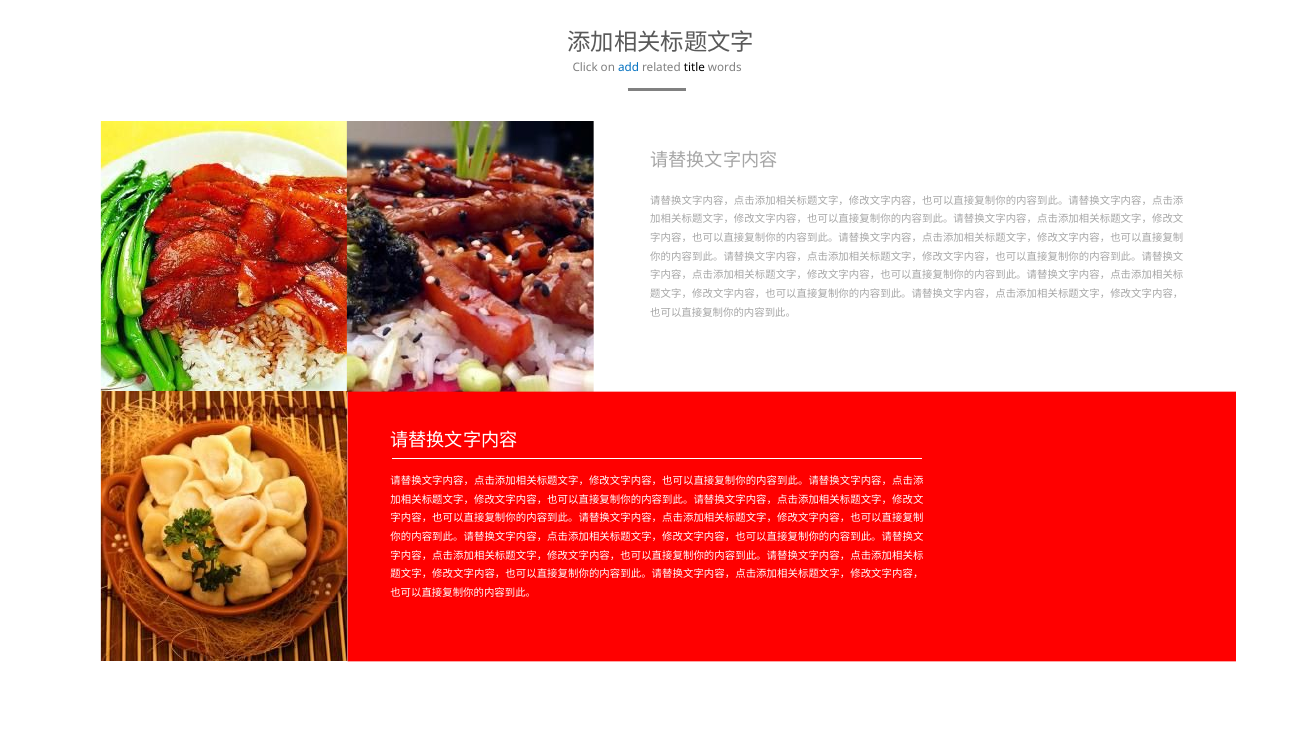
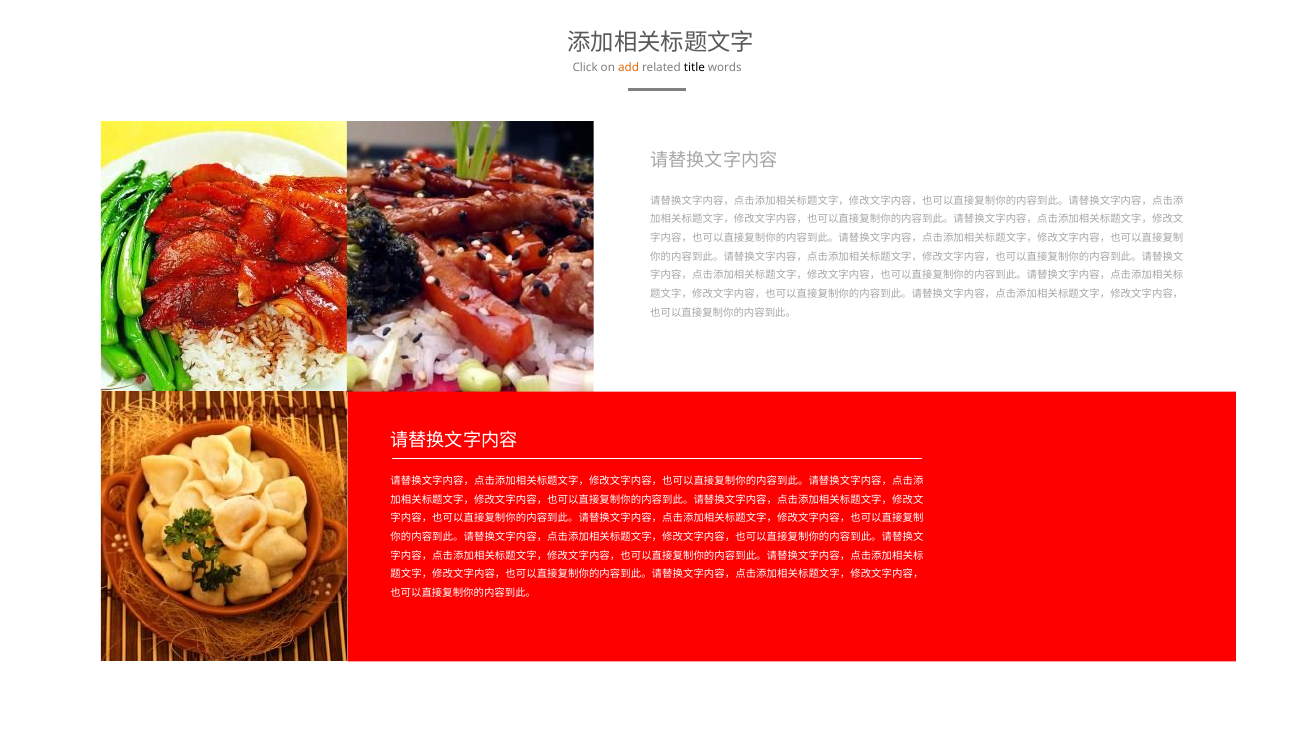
add colour: blue -> orange (629, 67)
